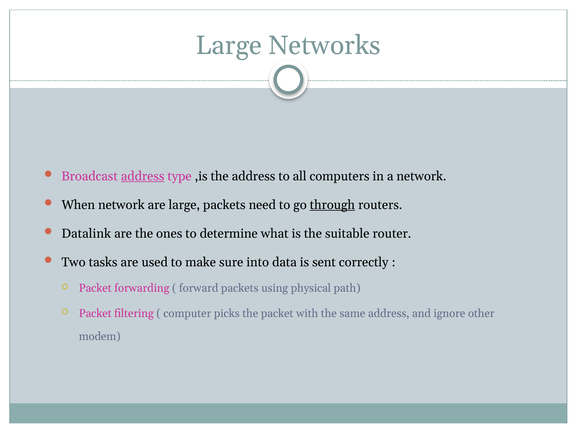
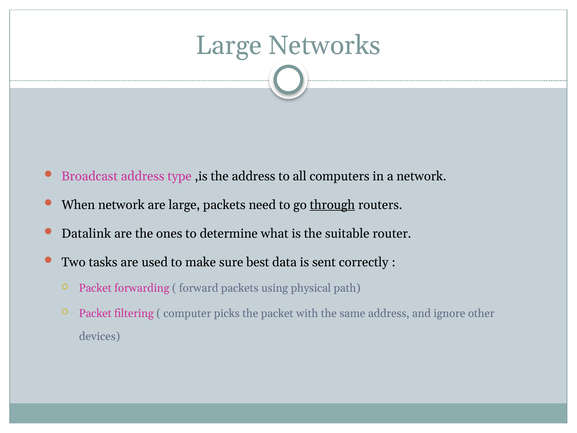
address underline: present -> none (143, 176)
into: into -> best (258, 262)
modem: modem -> devices (99, 336)
